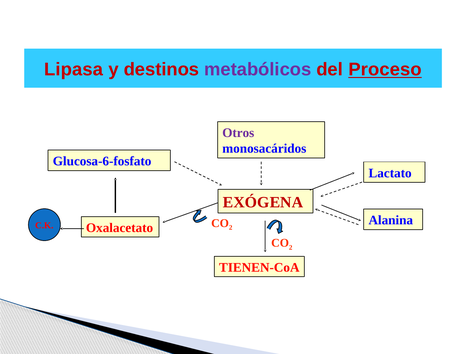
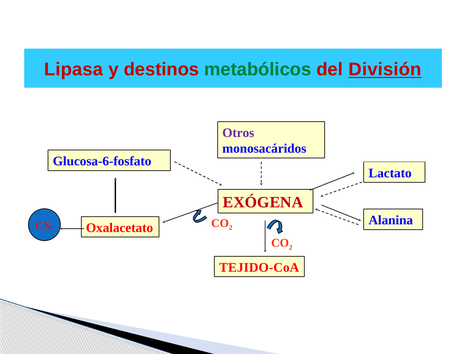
metabólicos colour: purple -> green (258, 70)
Proceso: Proceso -> División (385, 70)
TIENEN-CoA: TIENEN-CoA -> TEJIDO-CoA (259, 268)
